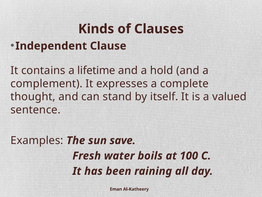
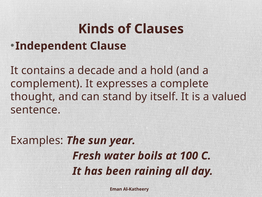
lifetime: lifetime -> decade (96, 70)
save: save -> year (123, 140)
